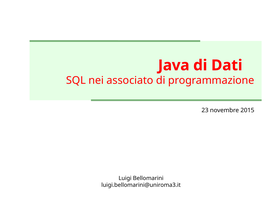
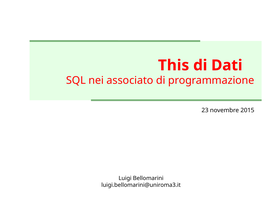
Java: Java -> This (174, 65)
